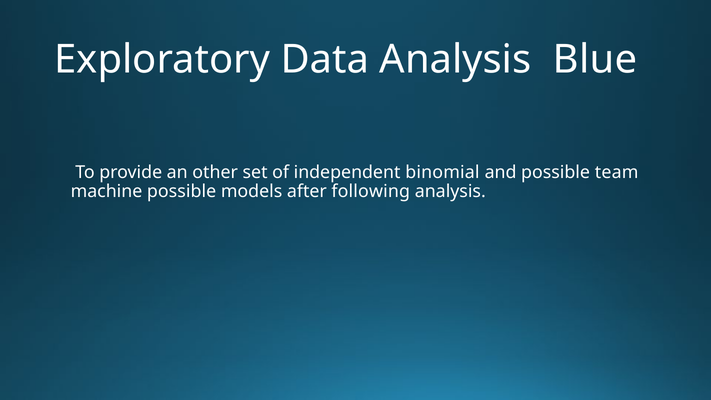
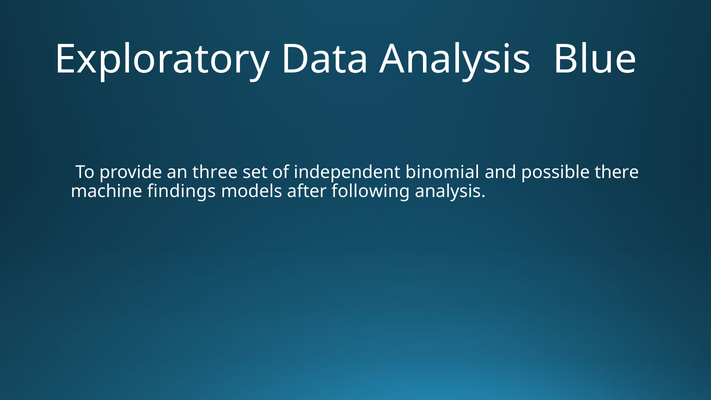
other: other -> three (215, 172)
team: team -> there (617, 172)
machine possible: possible -> findings (181, 191)
